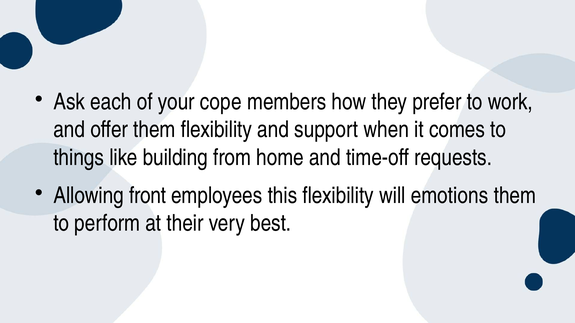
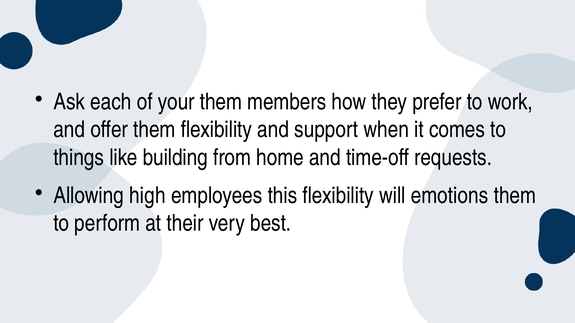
your cope: cope -> them (221, 102)
front: front -> high (147, 196)
